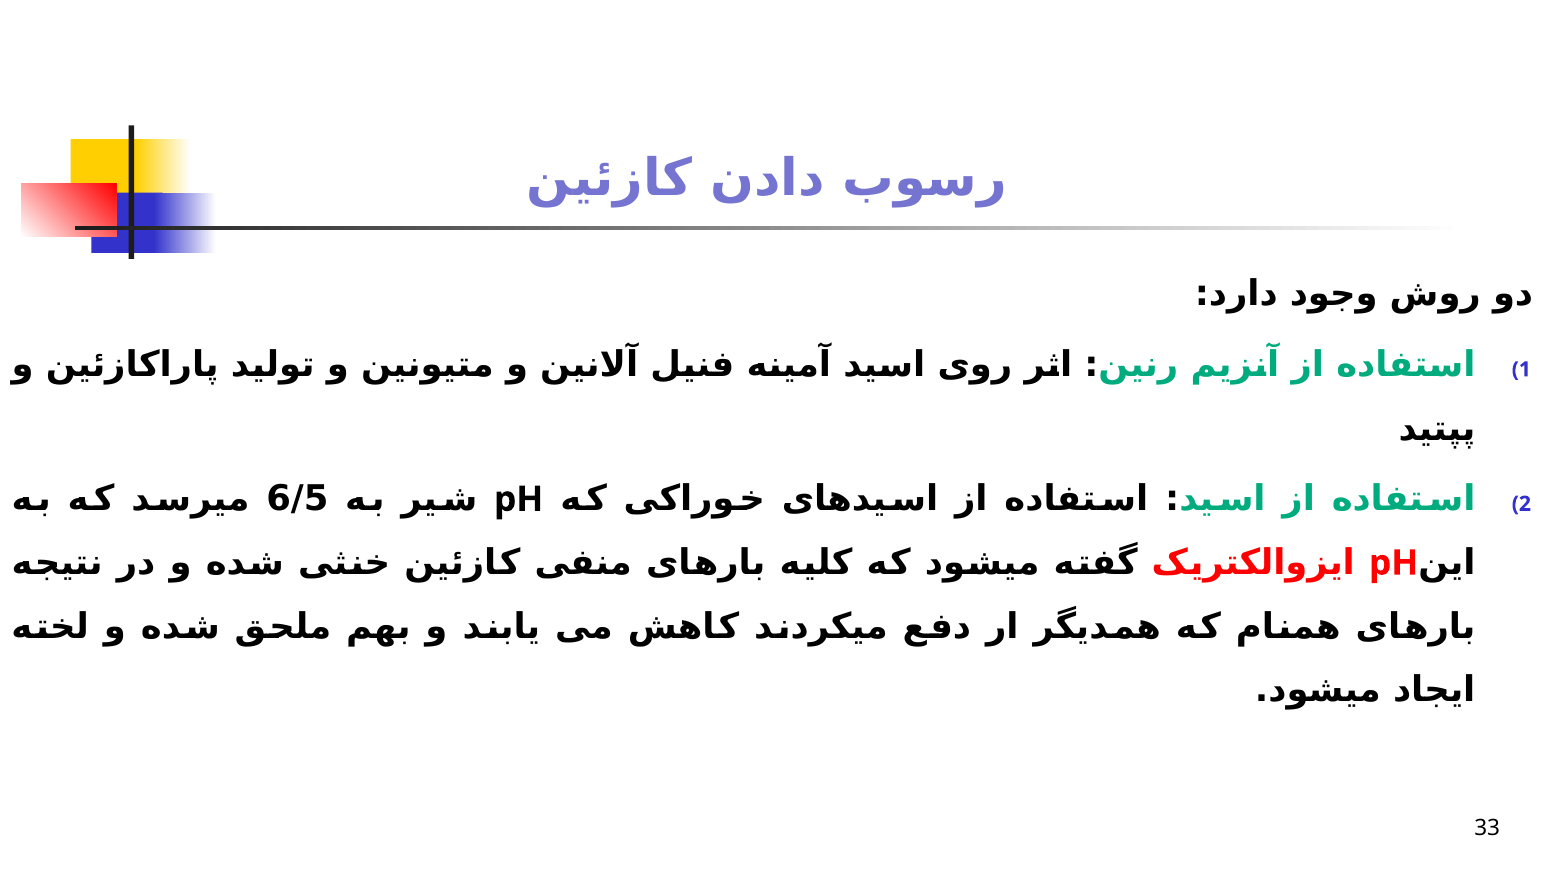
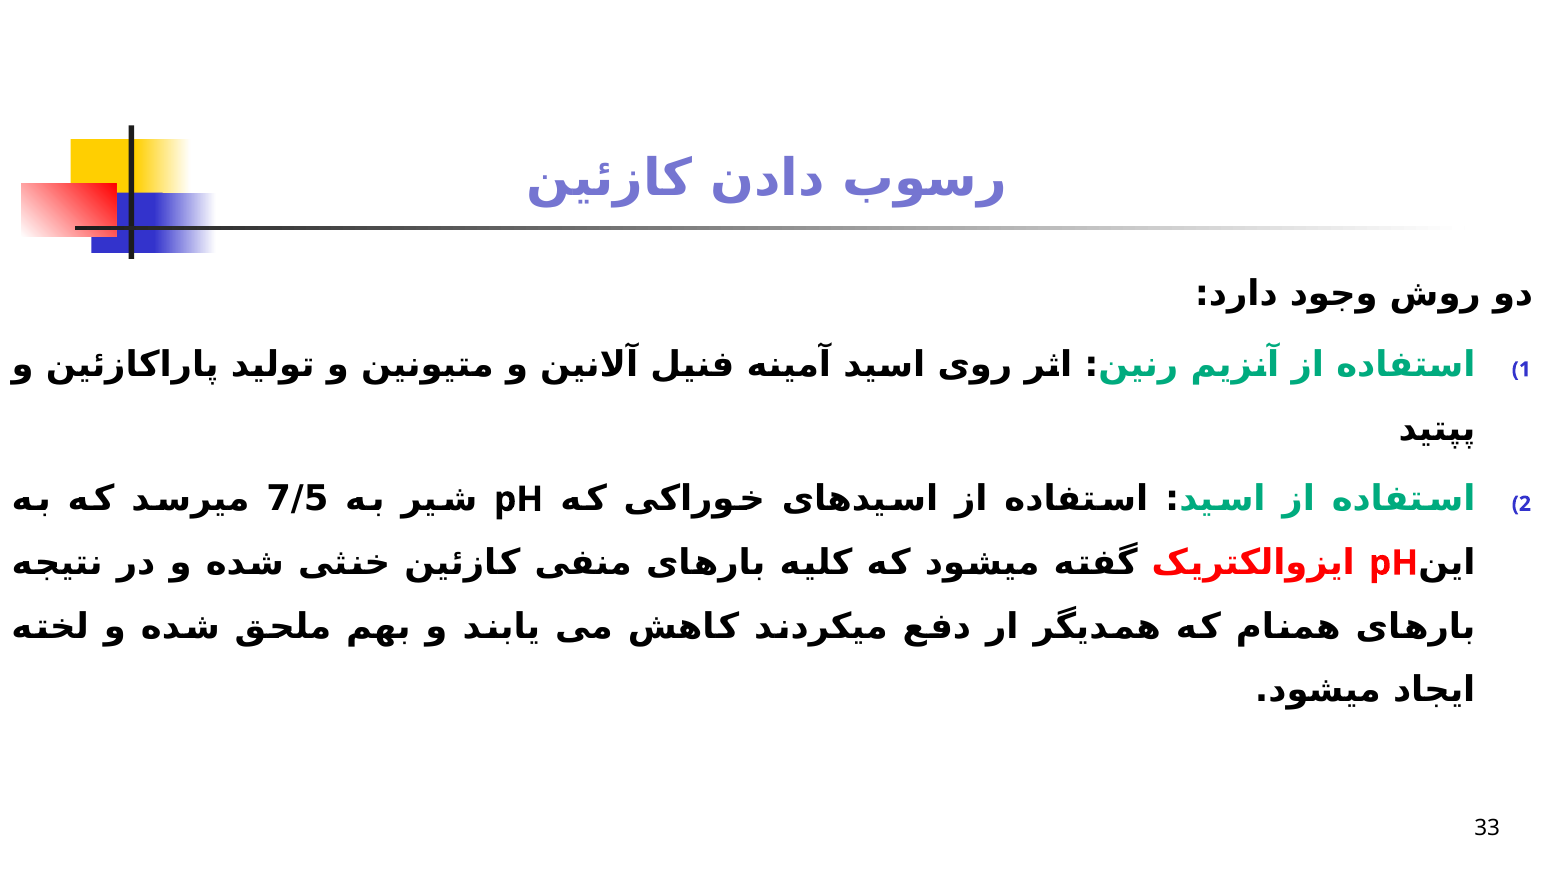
6/5: 6/5 -> 7/5 (297, 499)
